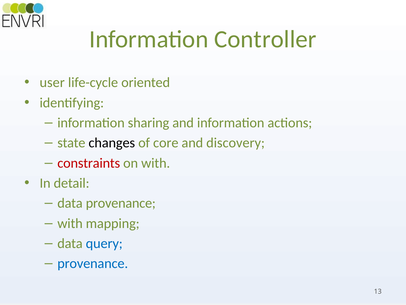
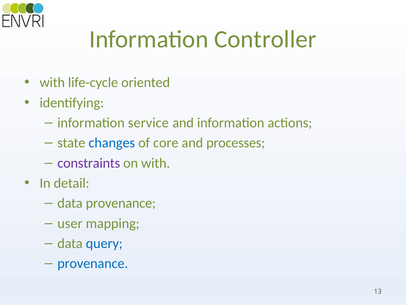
user: user -> with (52, 83)
sharing: sharing -> service (148, 123)
changes colour: black -> blue (112, 143)
discovery: discovery -> processes (236, 143)
constraints colour: red -> purple (89, 163)
with: with -> user (70, 223)
